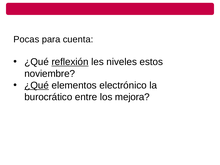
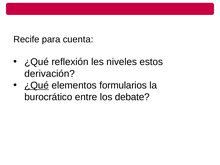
Pocas: Pocas -> Recife (26, 39)
reflexión underline: present -> none (70, 62)
noviembre: noviembre -> derivación (50, 74)
electrónico: electrónico -> formularios (123, 85)
mejora: mejora -> debate (132, 97)
